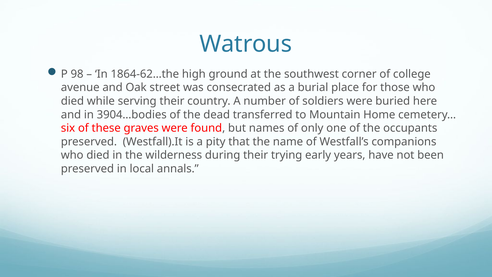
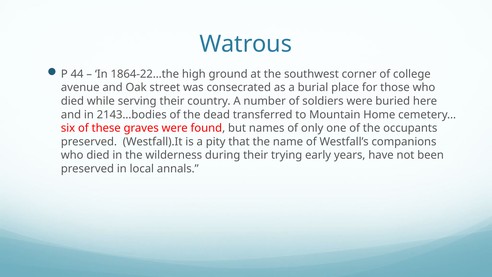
98: 98 -> 44 (77, 74)
1864-62…the: 1864-62…the -> 1864-22…the (145, 74)
3904…bodies: 3904…bodies -> 2143…bodies (132, 115)
